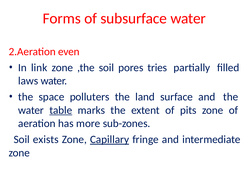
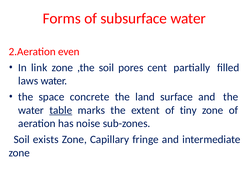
tries: tries -> cent (157, 68)
polluters: polluters -> concrete (90, 97)
pits: pits -> tiny (188, 110)
more: more -> noise (88, 124)
Capillary underline: present -> none (110, 140)
